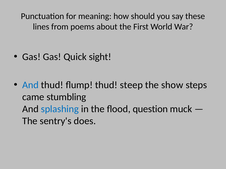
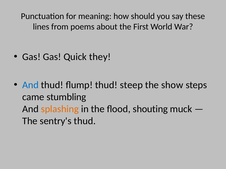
sight: sight -> they (100, 57)
splashing colour: blue -> orange (60, 109)
question: question -> shouting (150, 109)
sentry's does: does -> thud (85, 121)
